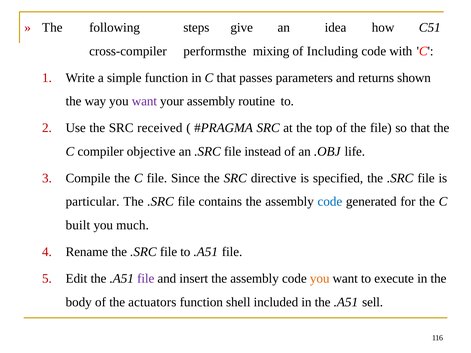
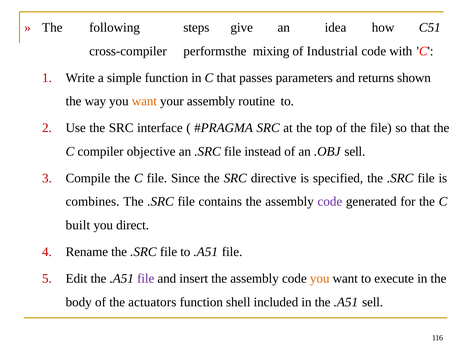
Including: Including -> Industrial (332, 51)
want colour: purple -> orange (144, 101)
received: received -> interface (160, 128)
.OBJ life: life -> sell (355, 152)
particular: particular -> combines (93, 202)
code colour: blue -> purple (330, 202)
much: much -> direct (133, 225)
